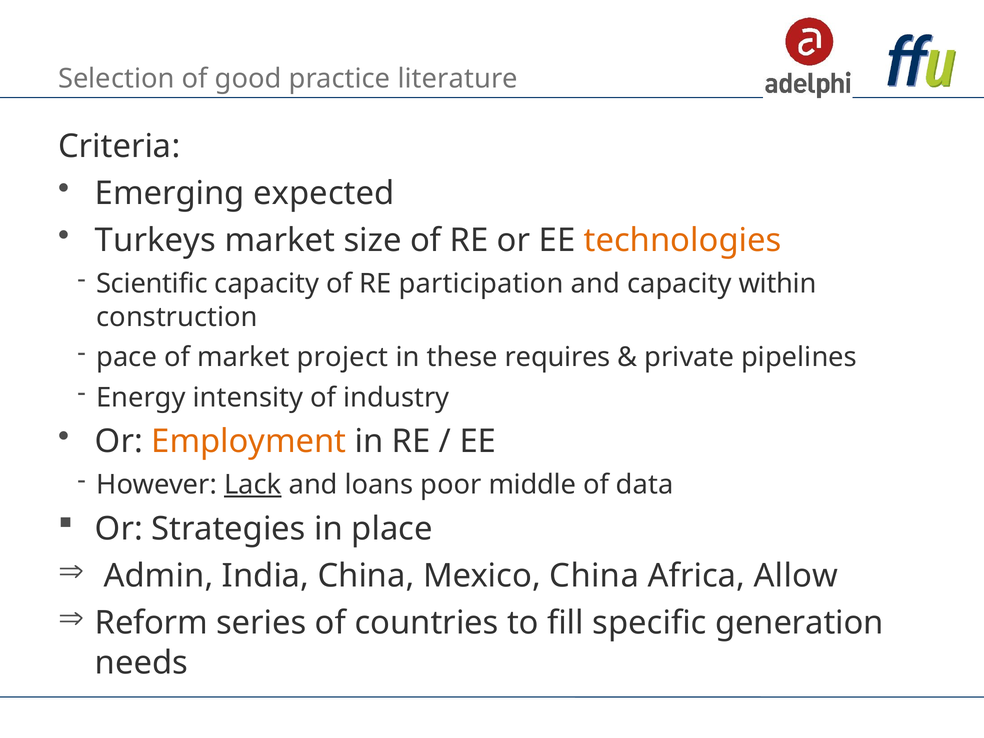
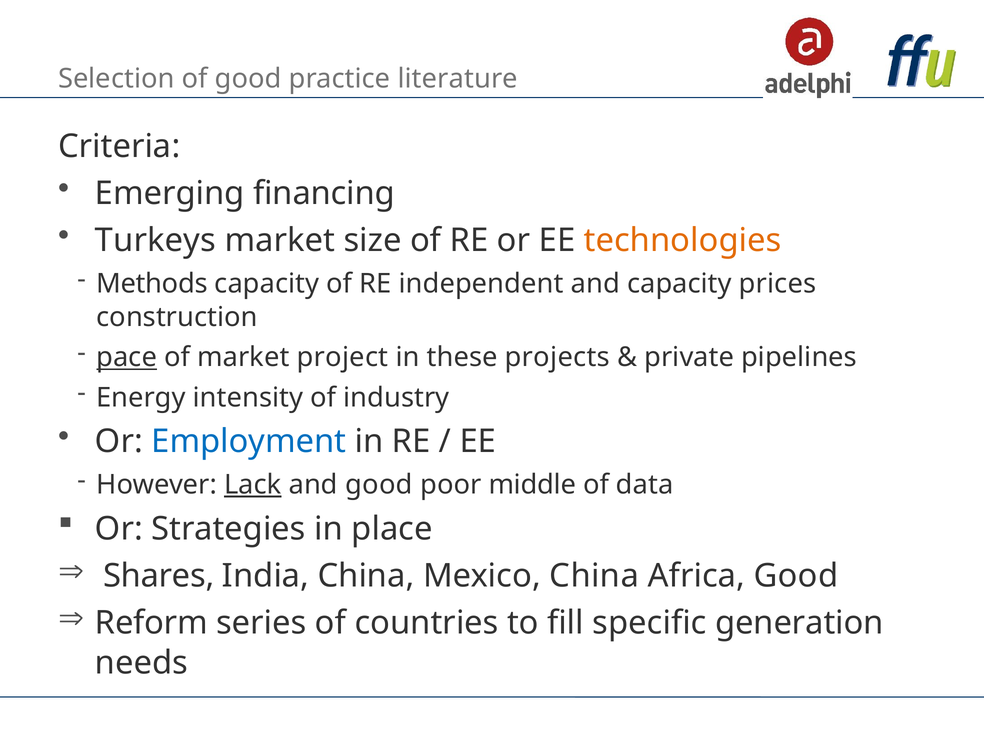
expected: expected -> financing (324, 194)
Scientific: Scientific -> Methods (152, 284)
participation: participation -> independent (481, 284)
within: within -> prices (778, 284)
pace underline: none -> present (127, 357)
requires: requires -> projects (557, 357)
Employment colour: orange -> blue (249, 442)
and loans: loans -> good (379, 485)
Admin: Admin -> Shares (159, 576)
Africa Allow: Allow -> Good (796, 576)
